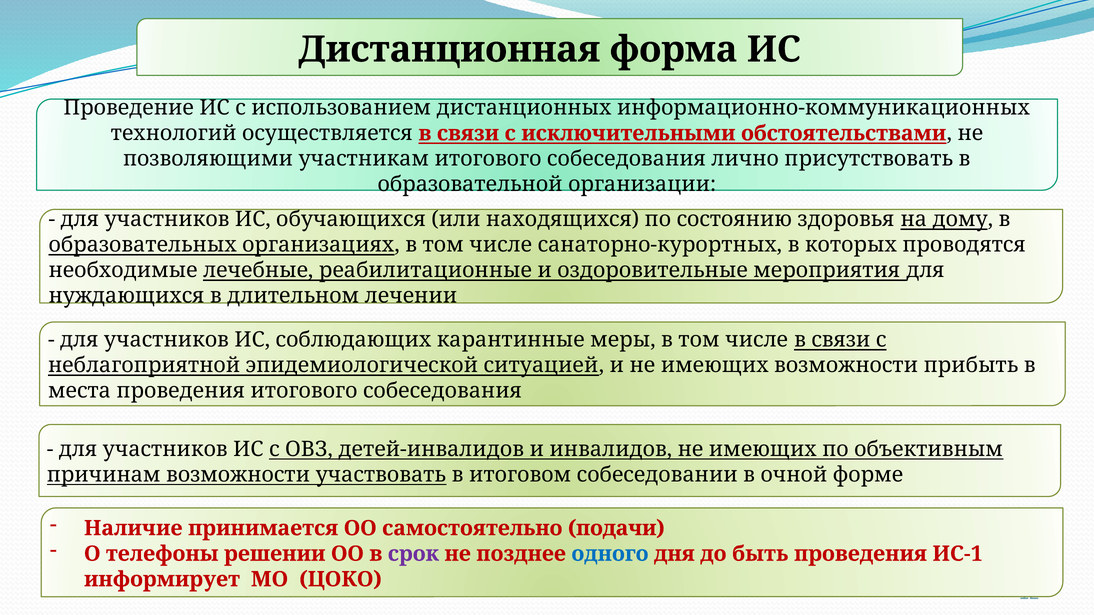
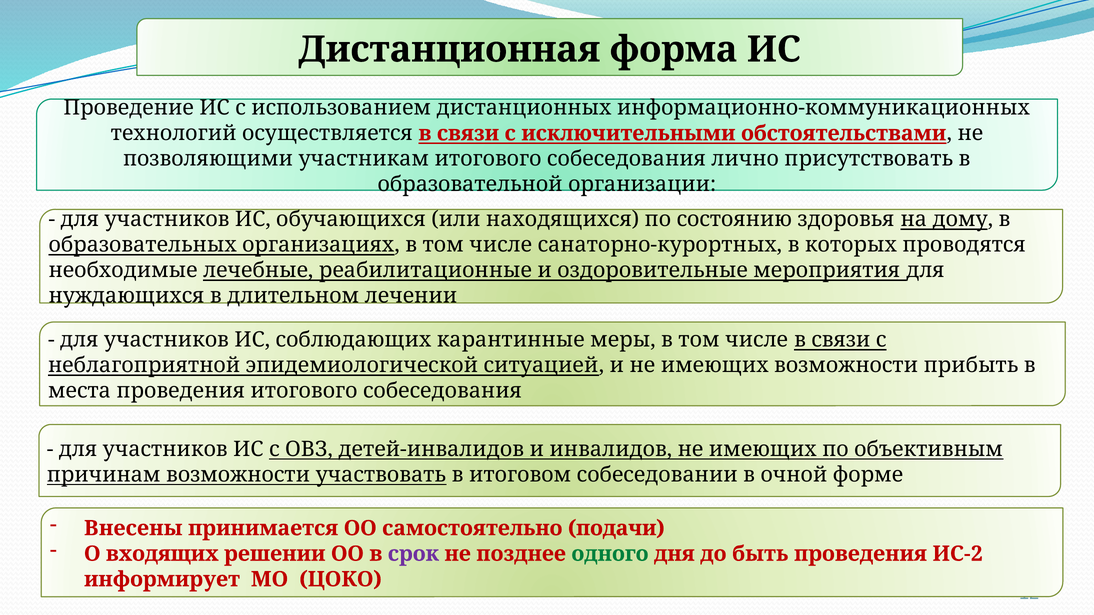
Наличие: Наличие -> Внесены (133, 529)
телефоны: телефоны -> входящих (162, 554)
одного colour: blue -> green (610, 554)
ИС-1: ИС-1 -> ИС-2 (958, 554)
